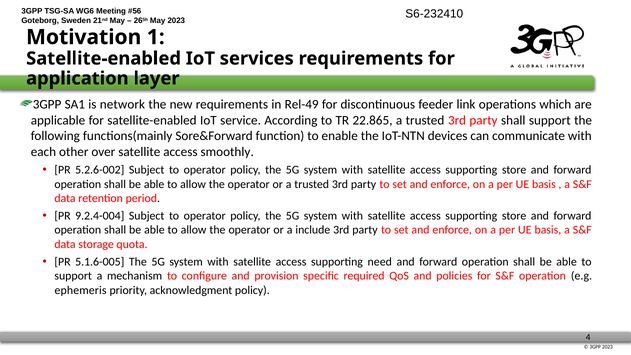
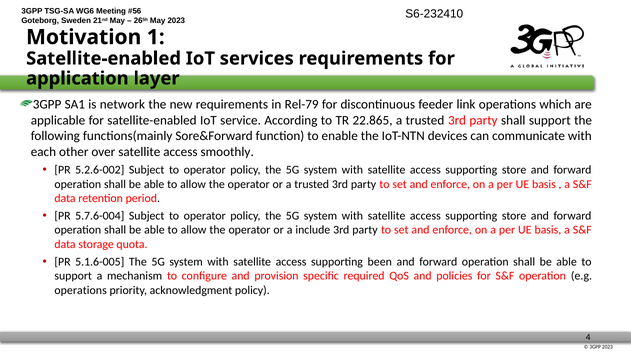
Rel-49: Rel-49 -> Rel-79 (302, 104)
9.2.4-004: 9.2.4-004 -> 5.7.6-004 (100, 216)
need: need -> been (380, 262)
ephemeris: ephemeris -> operations (81, 290)
